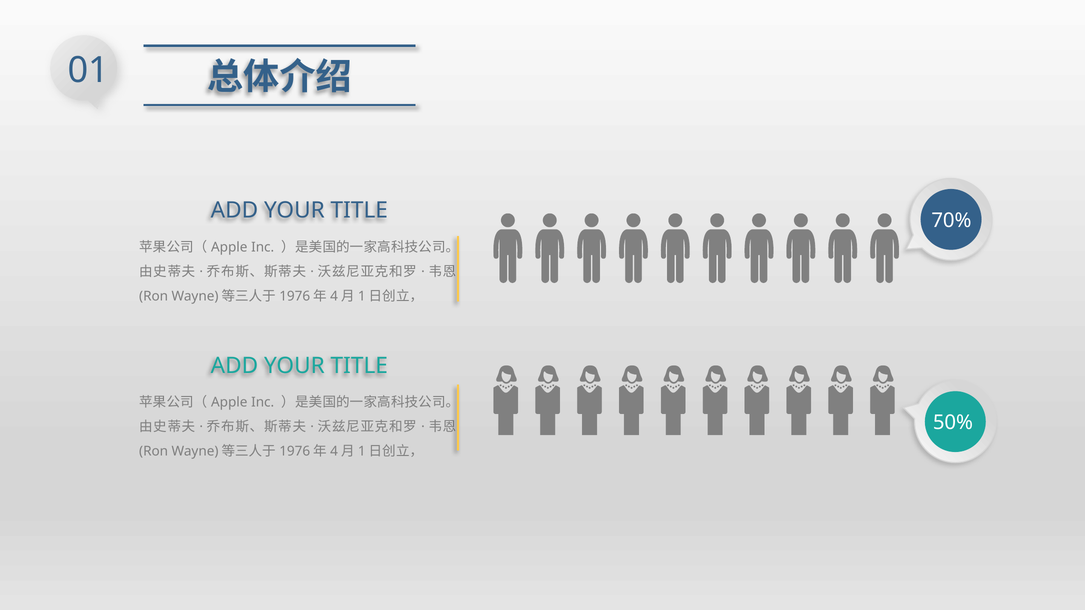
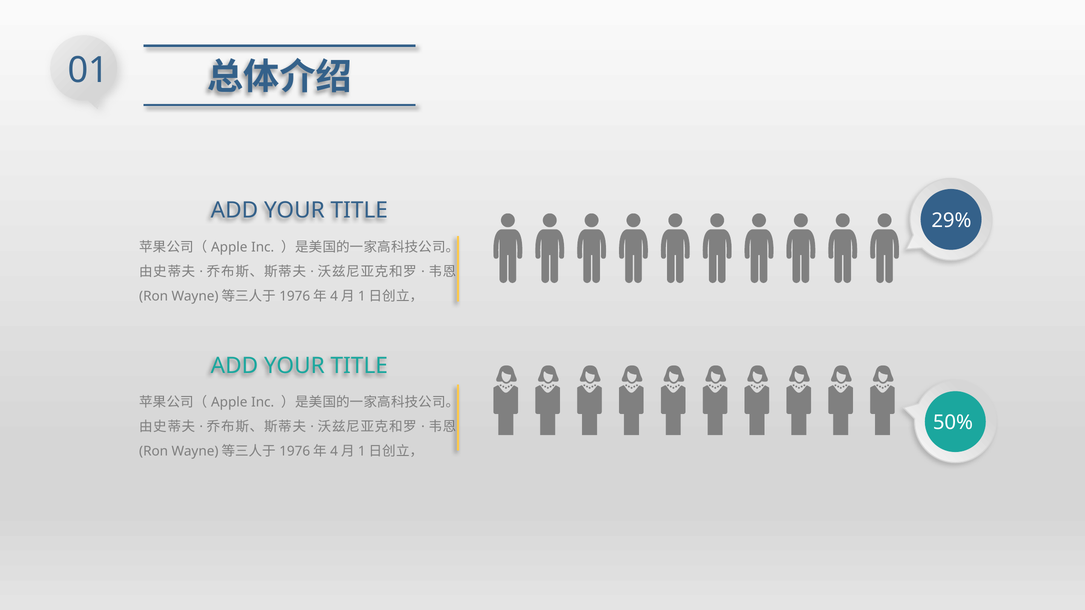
70%: 70% -> 29% (951, 221)
